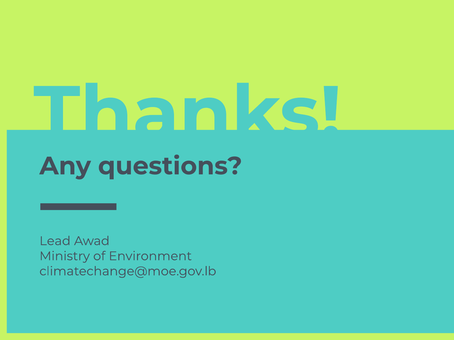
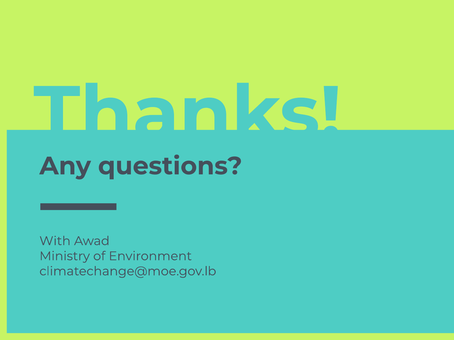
Lead: Lead -> With (55, 241)
